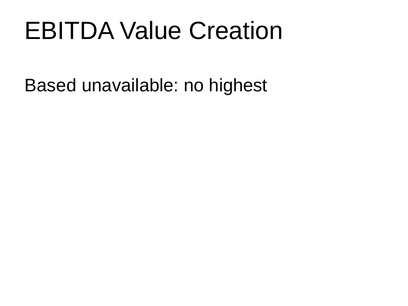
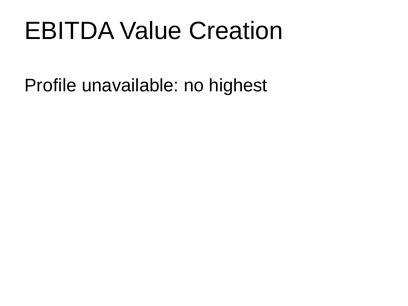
Based: Based -> Profile (51, 86)
